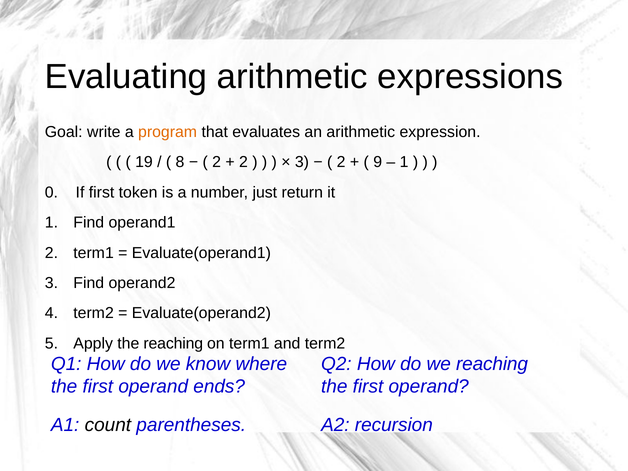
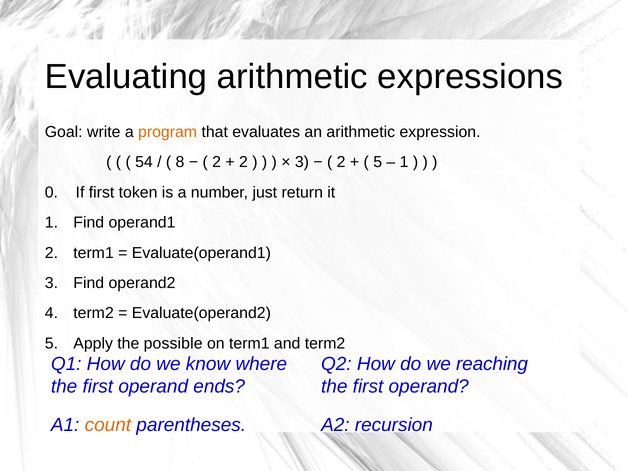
19: 19 -> 54 (144, 162)
9: 9 -> 5 (378, 162)
the reaching: reaching -> possible (173, 343)
count colour: black -> orange (108, 425)
